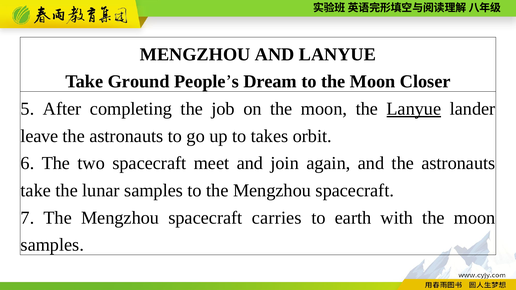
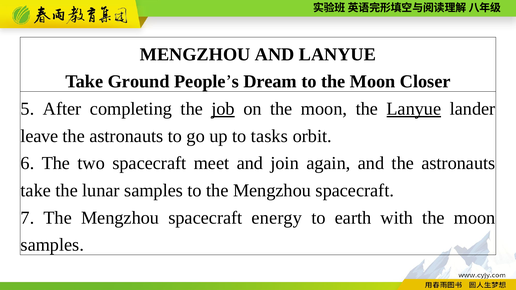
job underline: none -> present (223, 109)
takes: takes -> tasks (269, 136)
carries: carries -> energy (277, 218)
